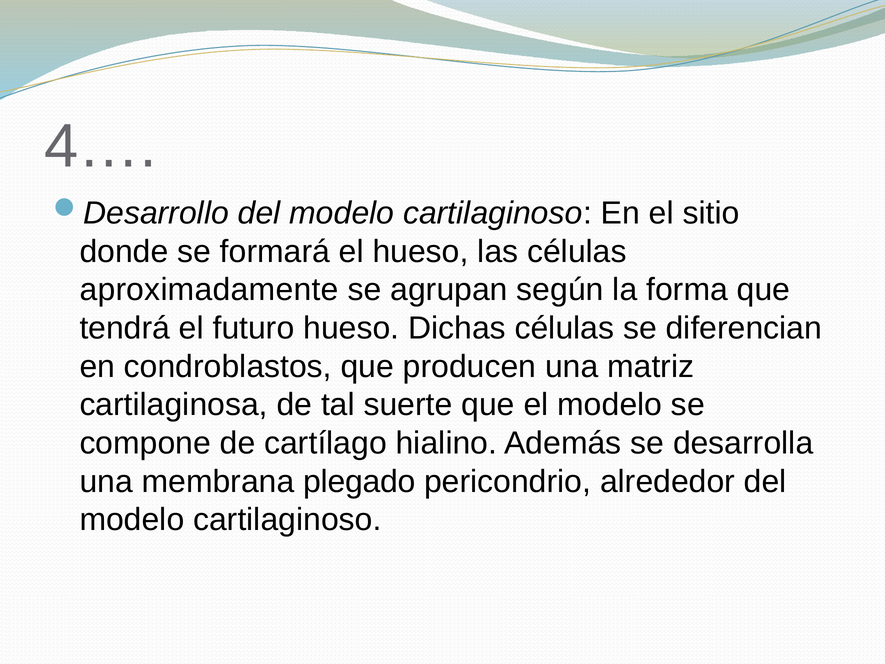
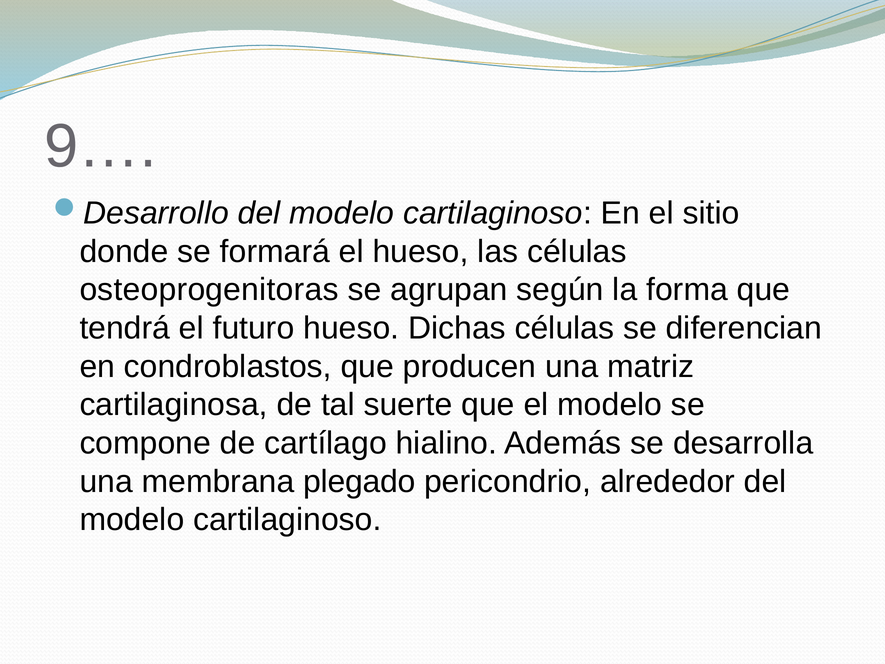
4…: 4… -> 9… (101, 146)
aproximadamente: aproximadamente -> osteoprogenitoras (209, 290)
